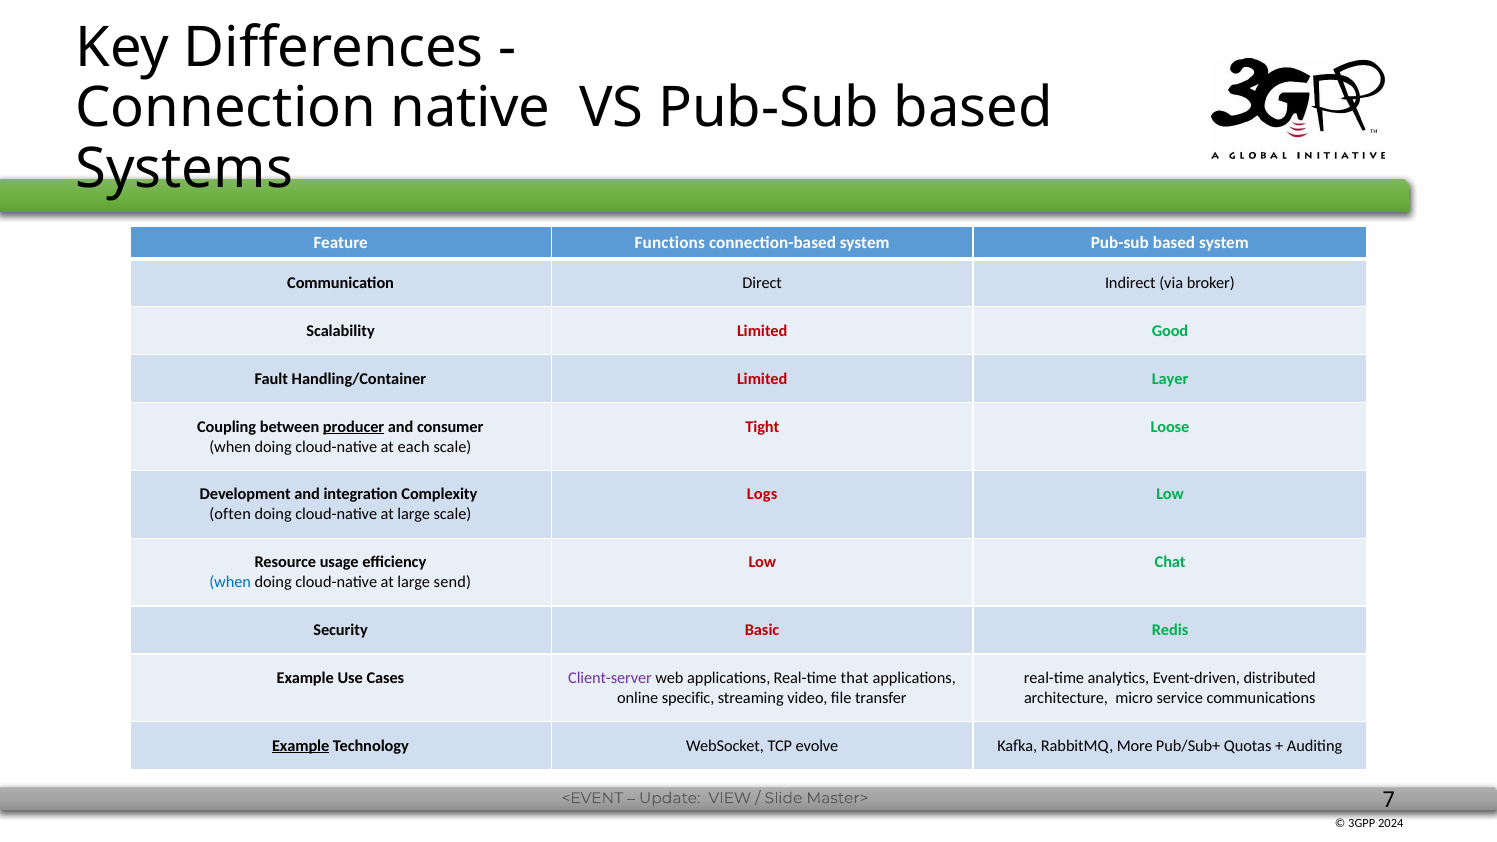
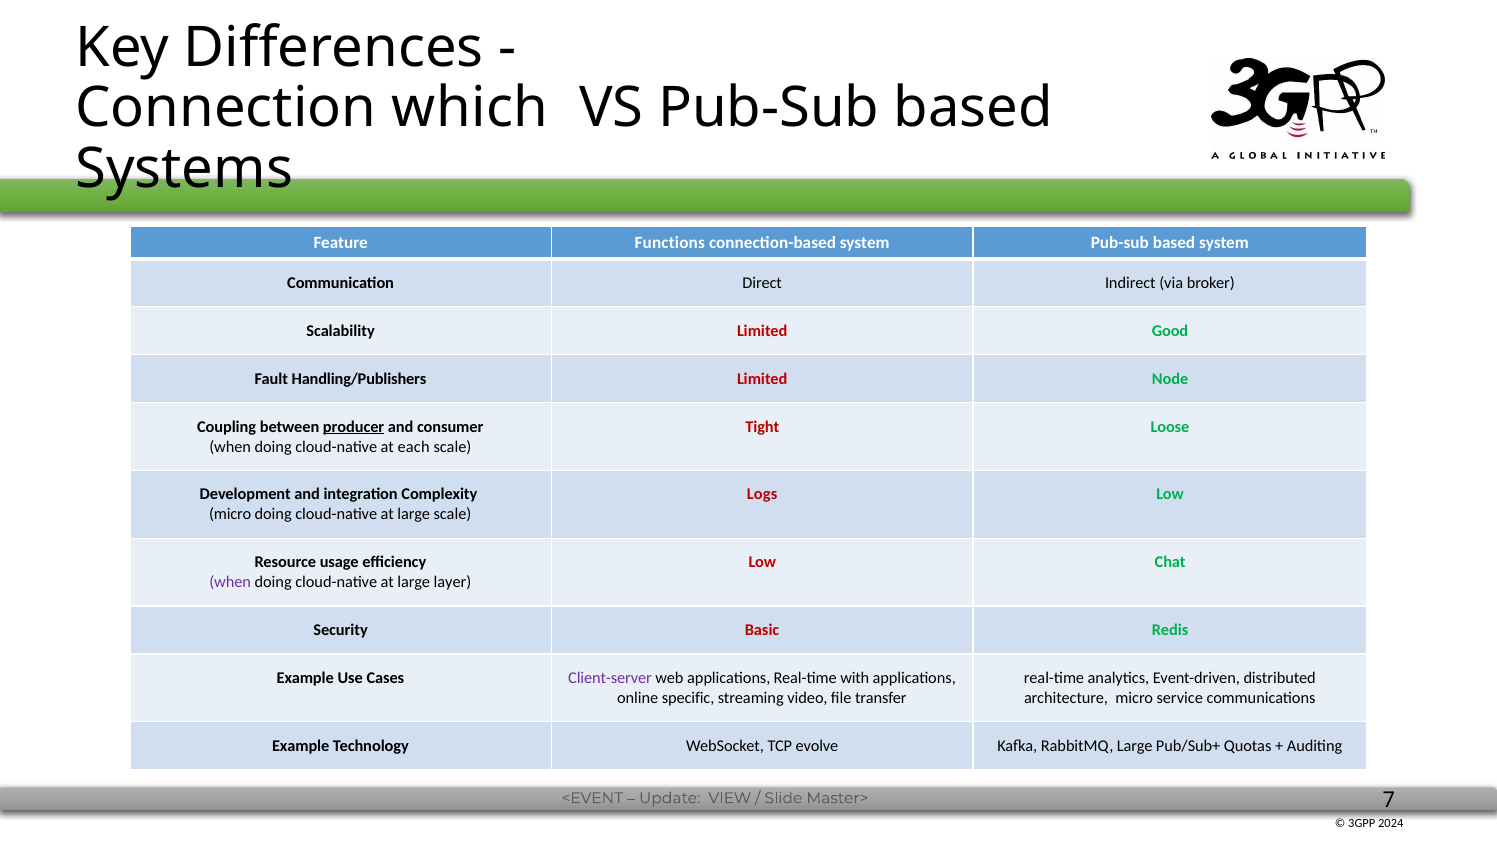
native: native -> which (470, 108)
Handling/Container: Handling/Container -> Handling/Publishers (359, 379)
Layer: Layer -> Node (1170, 379)
often: often -> micro (230, 514)
when colour: blue -> purple (230, 582)
send: send -> layer (452, 582)
that: that -> with (855, 678)
Example underline: present -> none (301, 746)
RabbitMQ More: More -> Large (1135, 746)
